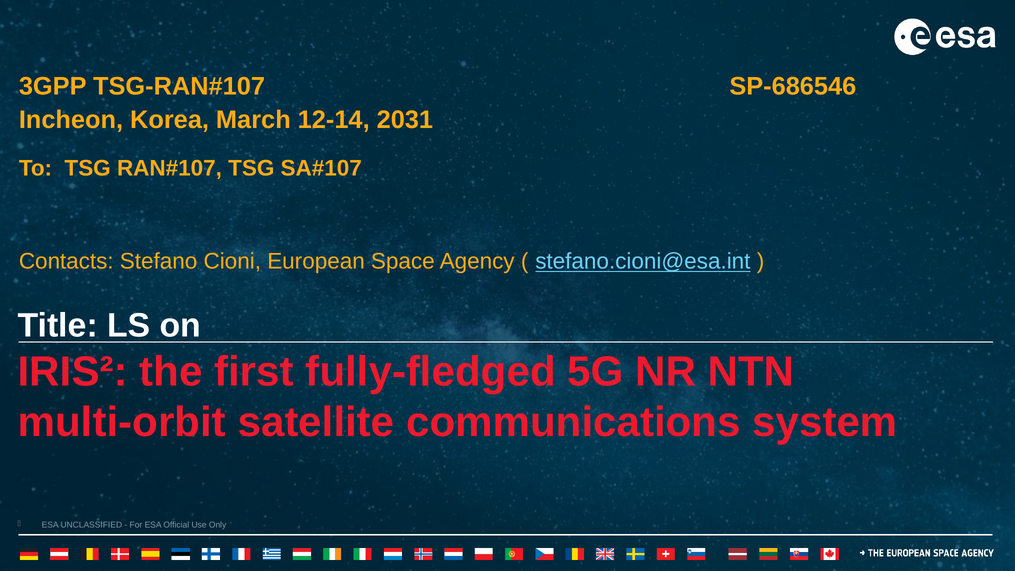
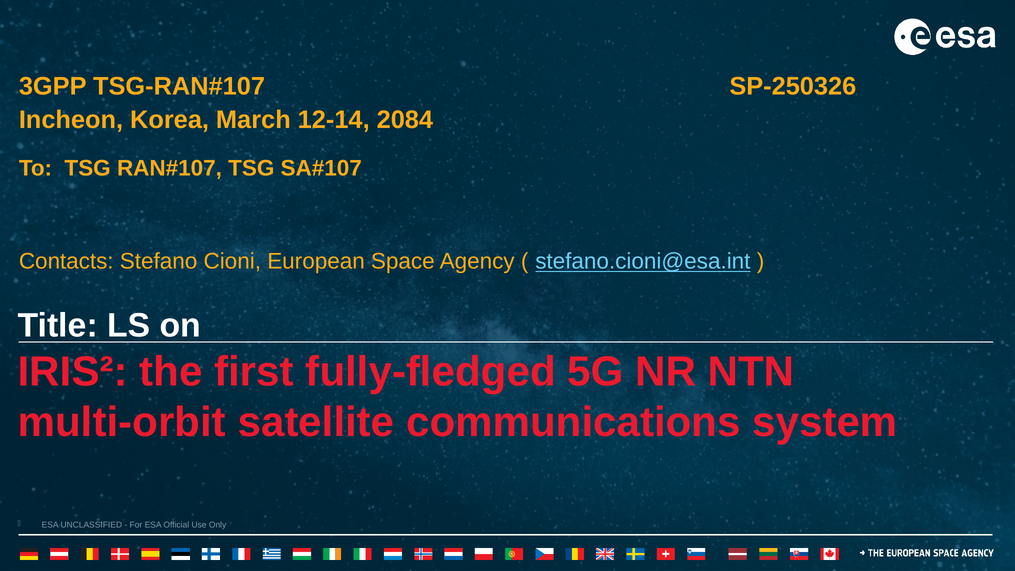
SP-686546: SP-686546 -> SP-250326 (793, 87)
2031: 2031 -> 2084 (405, 120)
